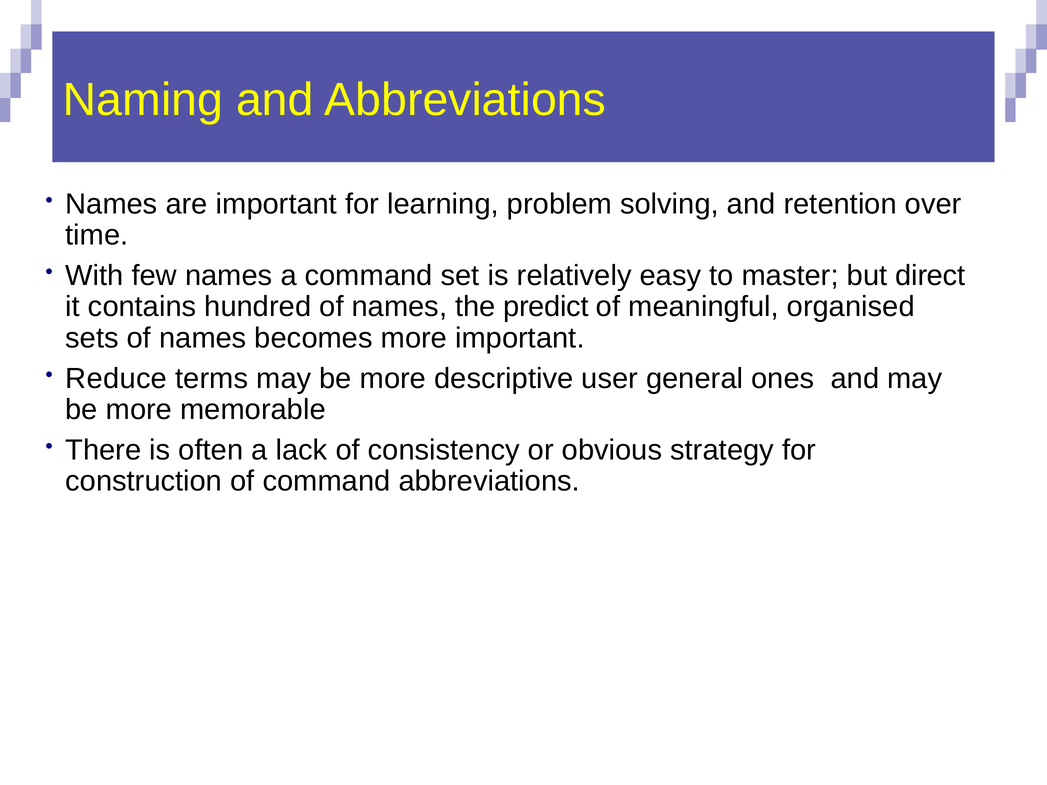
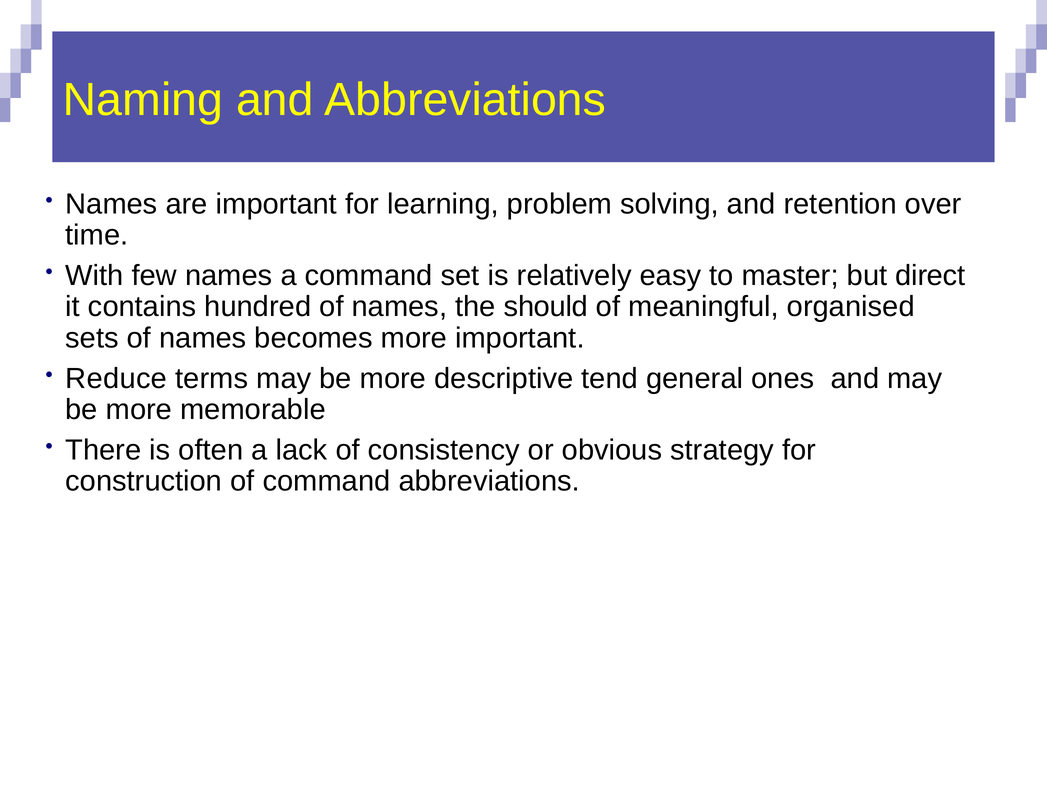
predict: predict -> should (546, 307)
user: user -> tend (610, 379)
